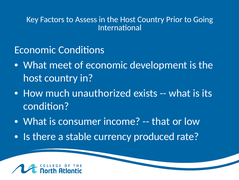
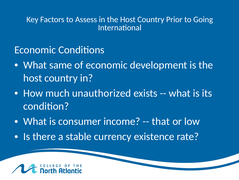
meet: meet -> same (61, 65)
produced: produced -> existence (154, 136)
